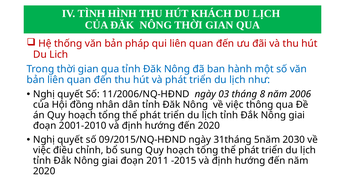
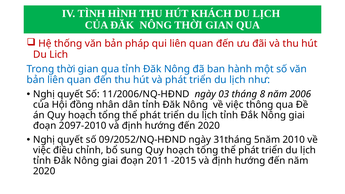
2001-2010: 2001-2010 -> 2097-2010 (83, 126)
09/2015/NQ-HĐND: 09/2015/NQ-HĐND -> 09/2052/NQ-HĐND (143, 140)
2030: 2030 -> 2010 (294, 140)
